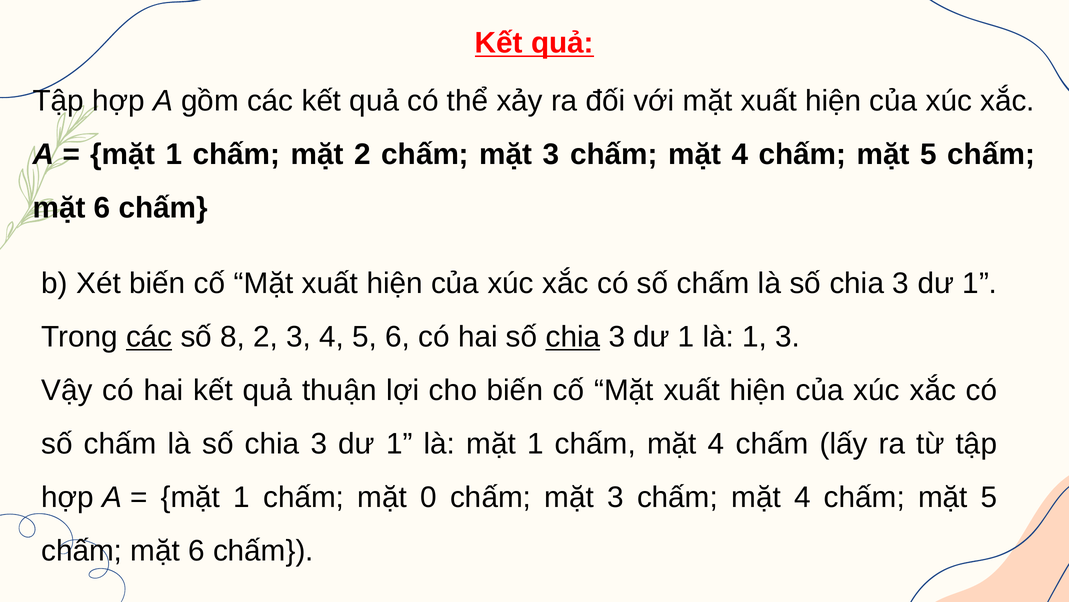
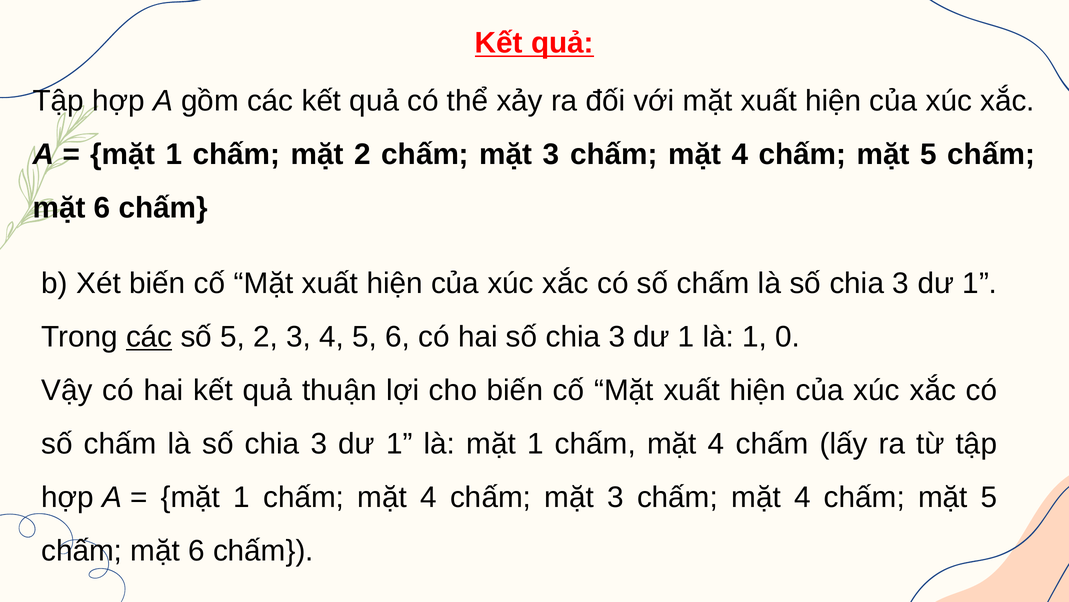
số 8: 8 -> 5 (233, 337)
chia underline: present -> none (573, 337)
1 3: 3 -> 0 (788, 337)
0: 0 -> 4 (429, 497)
